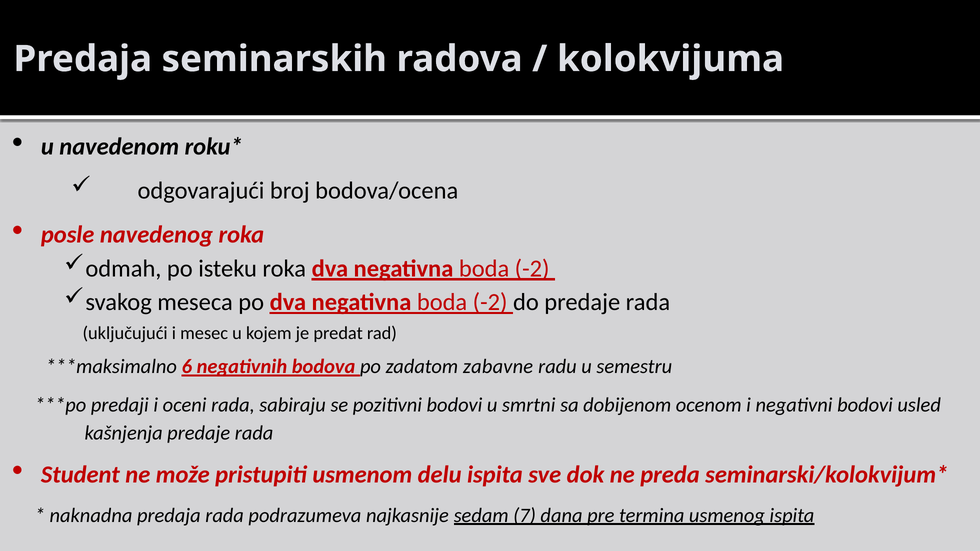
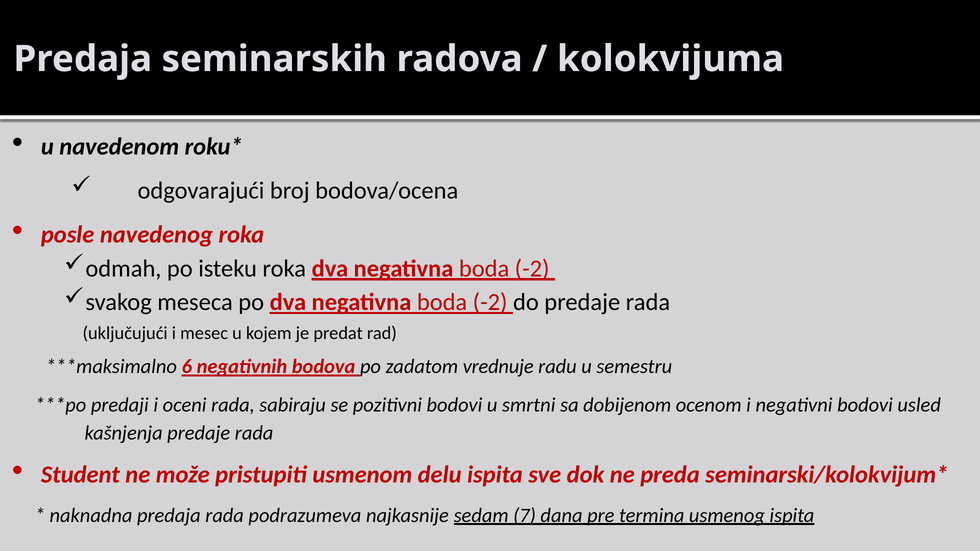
zabavne: zabavne -> vrednuje (498, 367)
